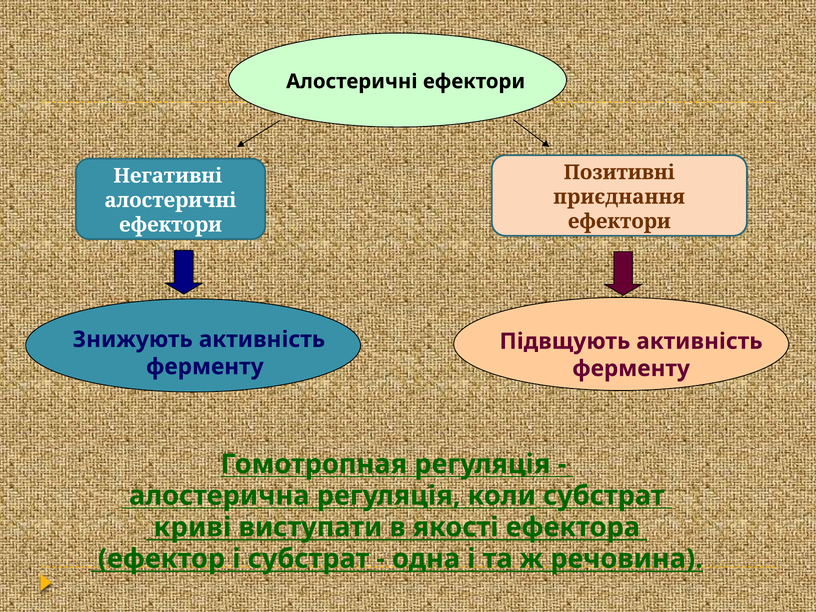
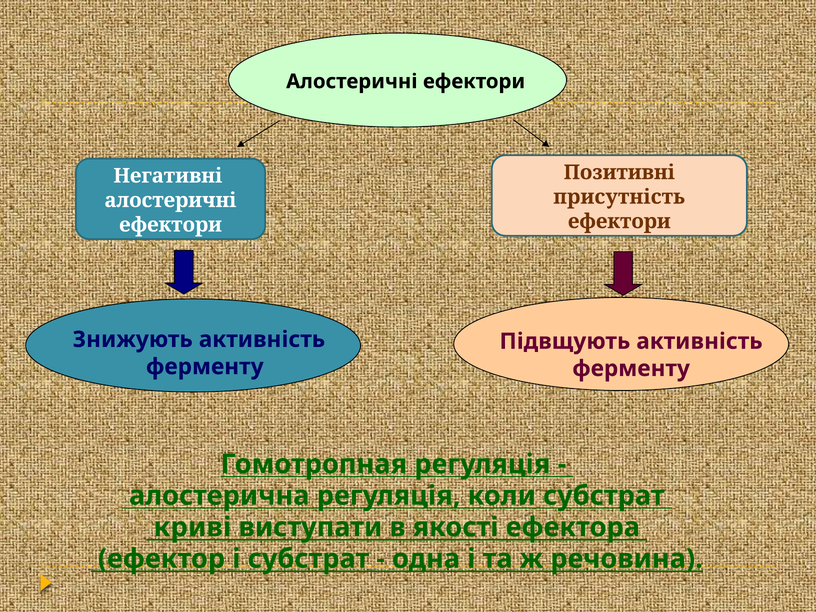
приєднання: приєднання -> присутність (619, 197)
